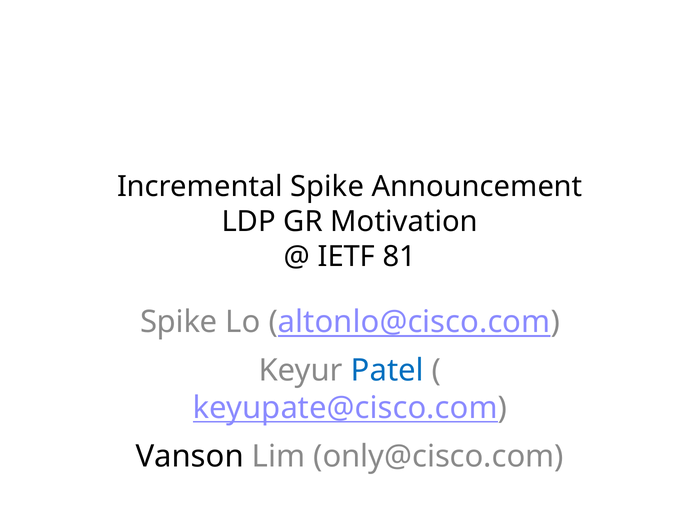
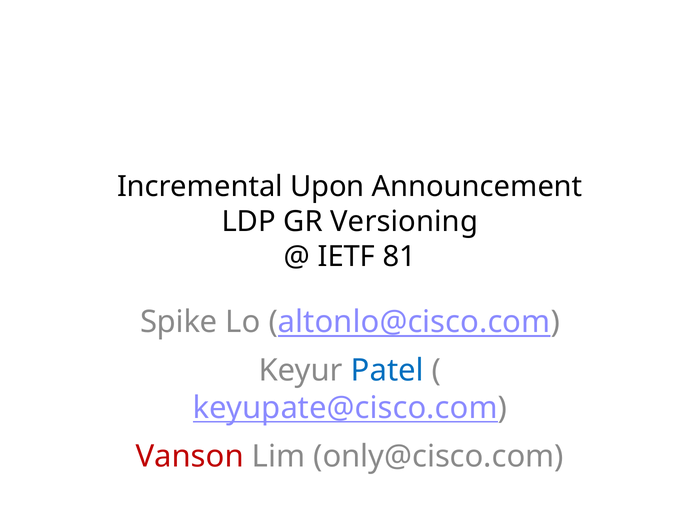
Incremental Spike: Spike -> Upon (327, 186)
Motivation: Motivation -> Versioning (404, 221)
Vanson colour: black -> red (190, 456)
